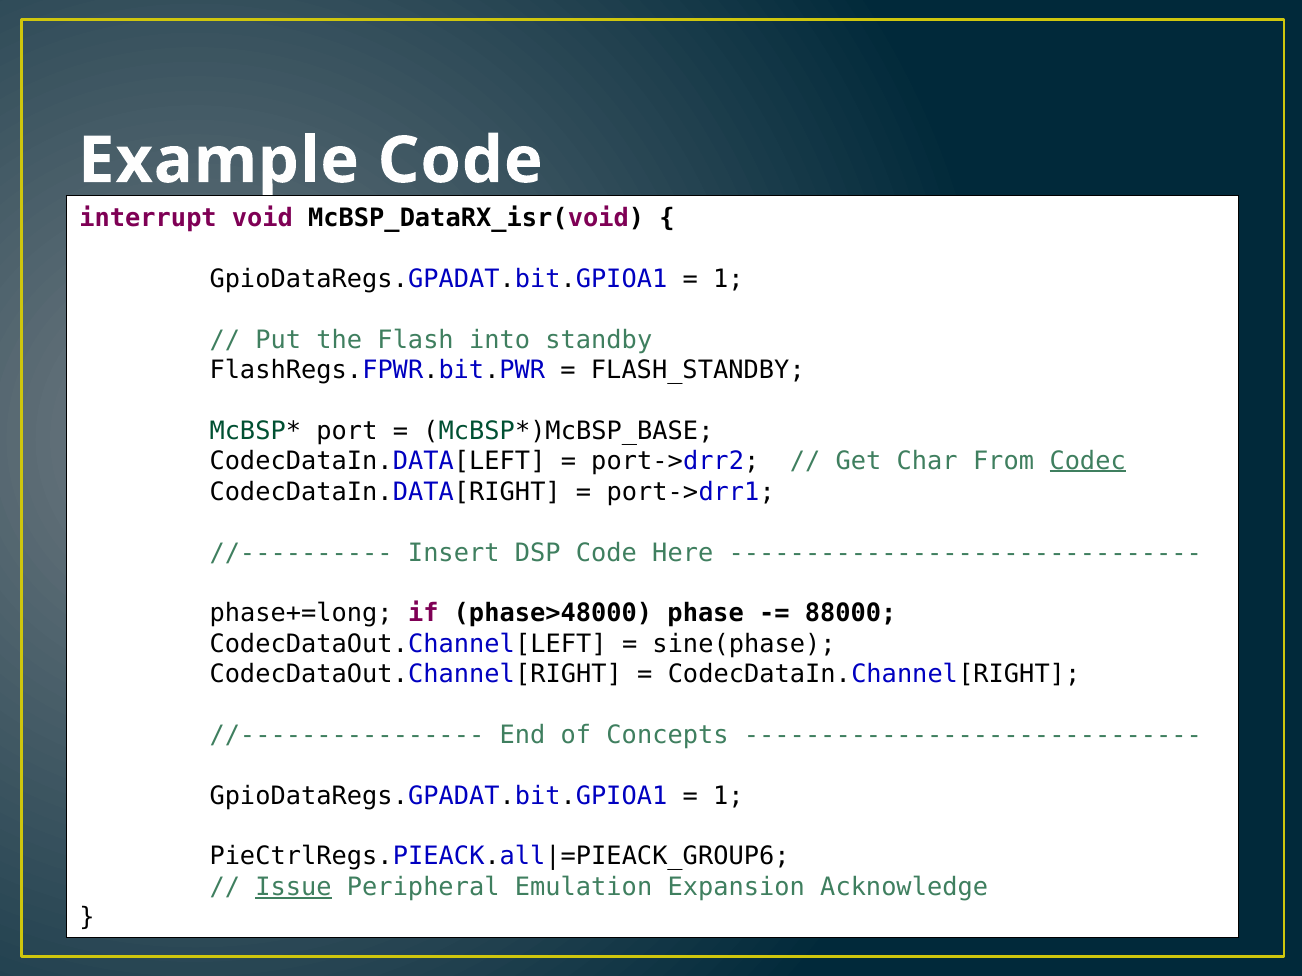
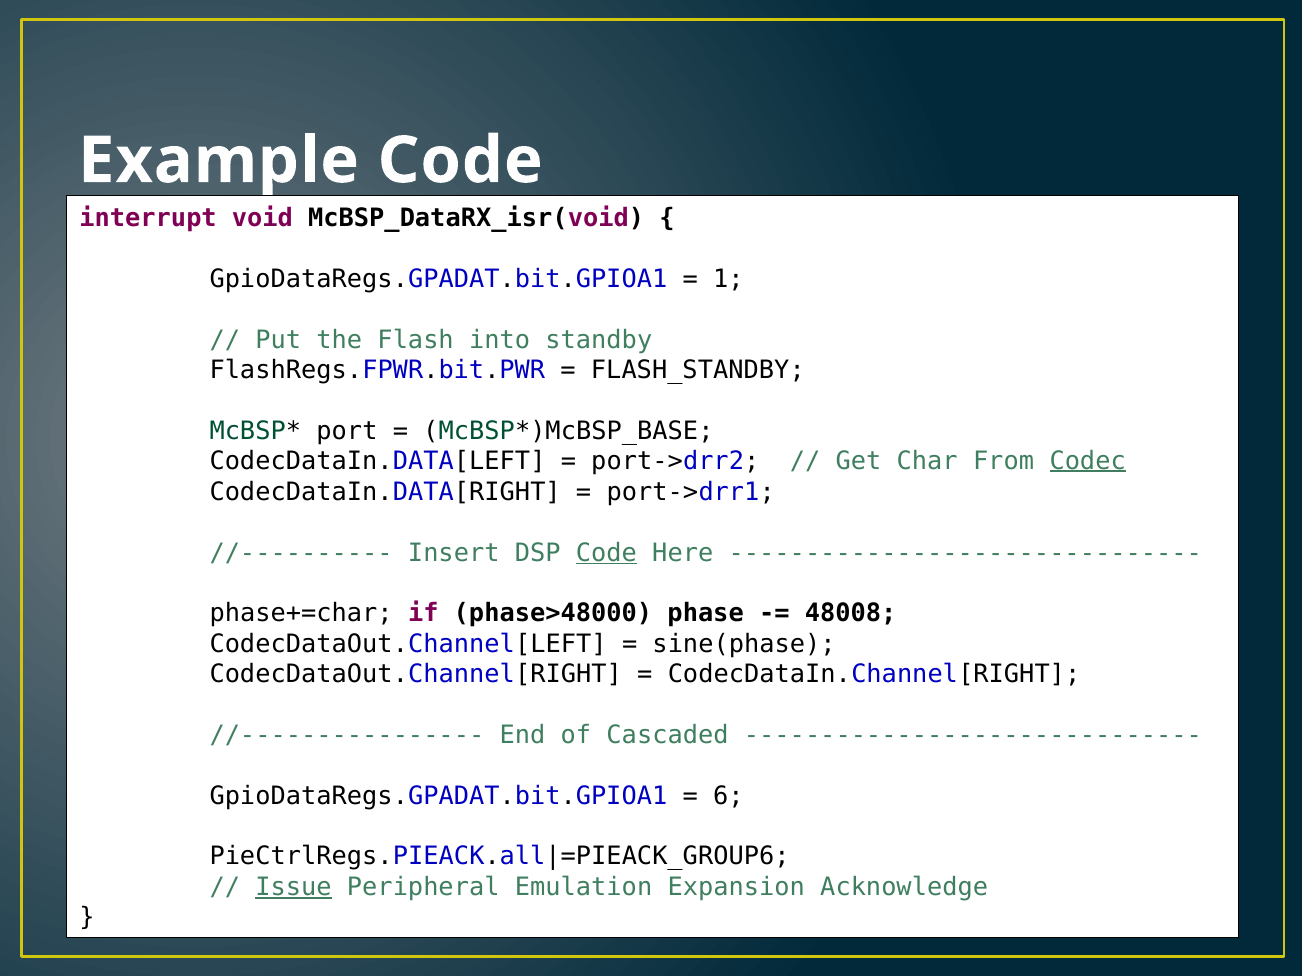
Code underline: none -> present (606, 553)
phase+=long: phase+=long -> phase+=char (301, 614)
88000: 88000 -> 48008 (851, 614)
Concepts: Concepts -> Cascaded (668, 735)
1: 1 -> 6 (728, 796)
